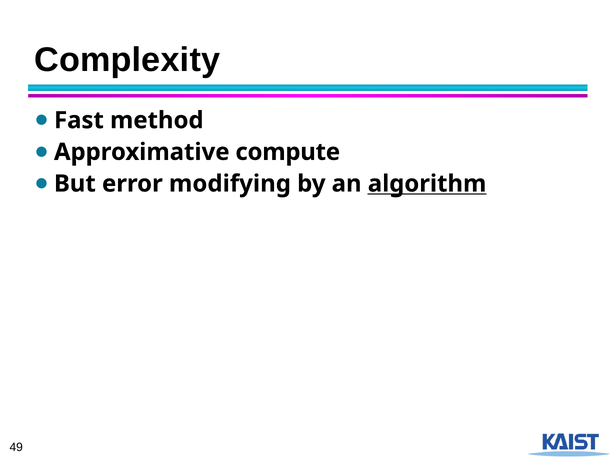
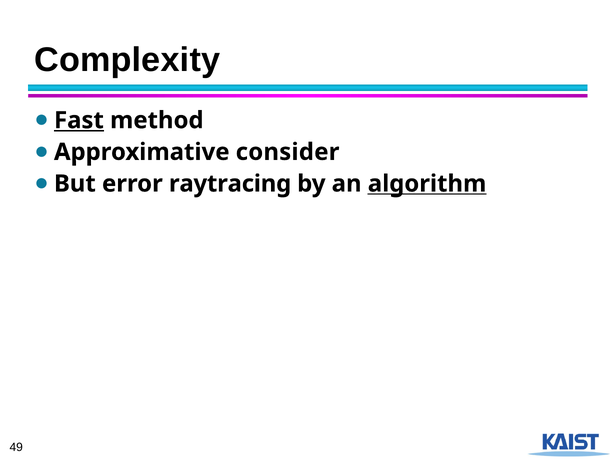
Fast underline: none -> present (79, 120)
compute: compute -> consider (288, 152)
modifying: modifying -> raytracing (230, 184)
